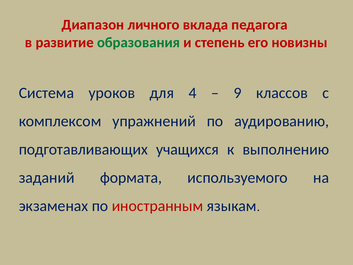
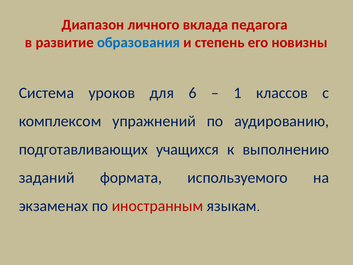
образования colour: green -> blue (139, 43)
4: 4 -> 6 (192, 93)
9: 9 -> 1 (237, 93)
